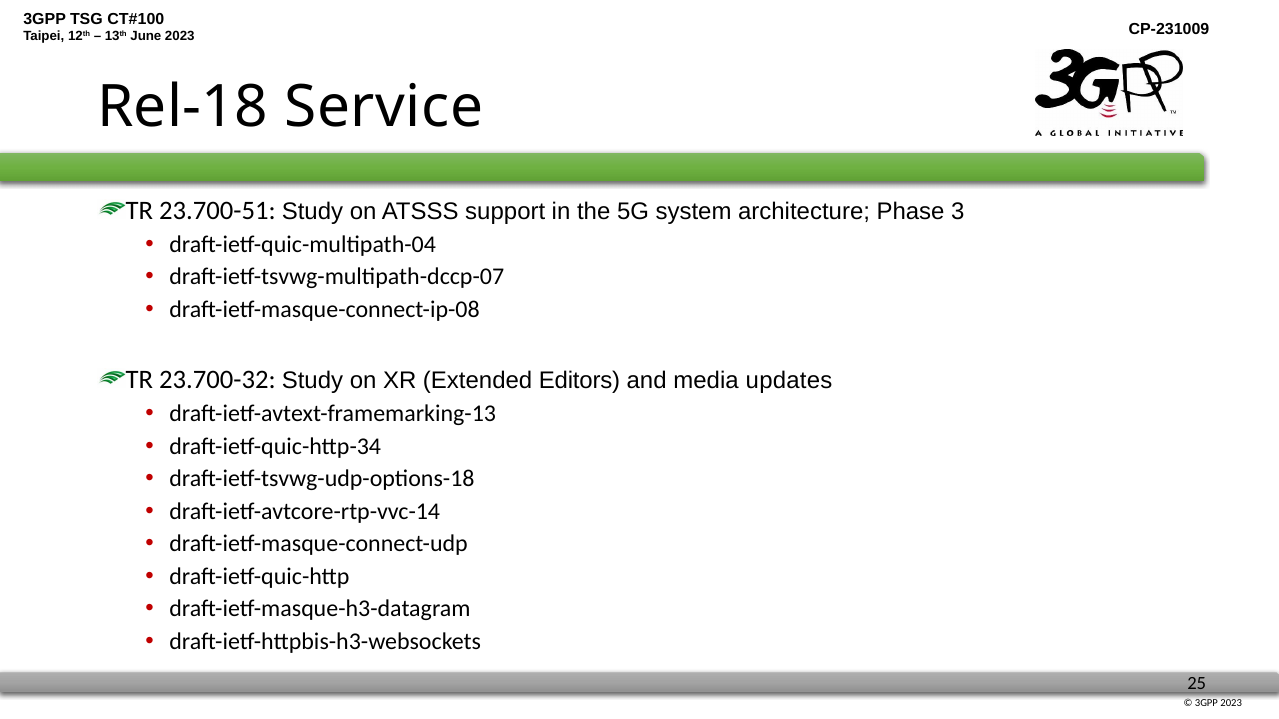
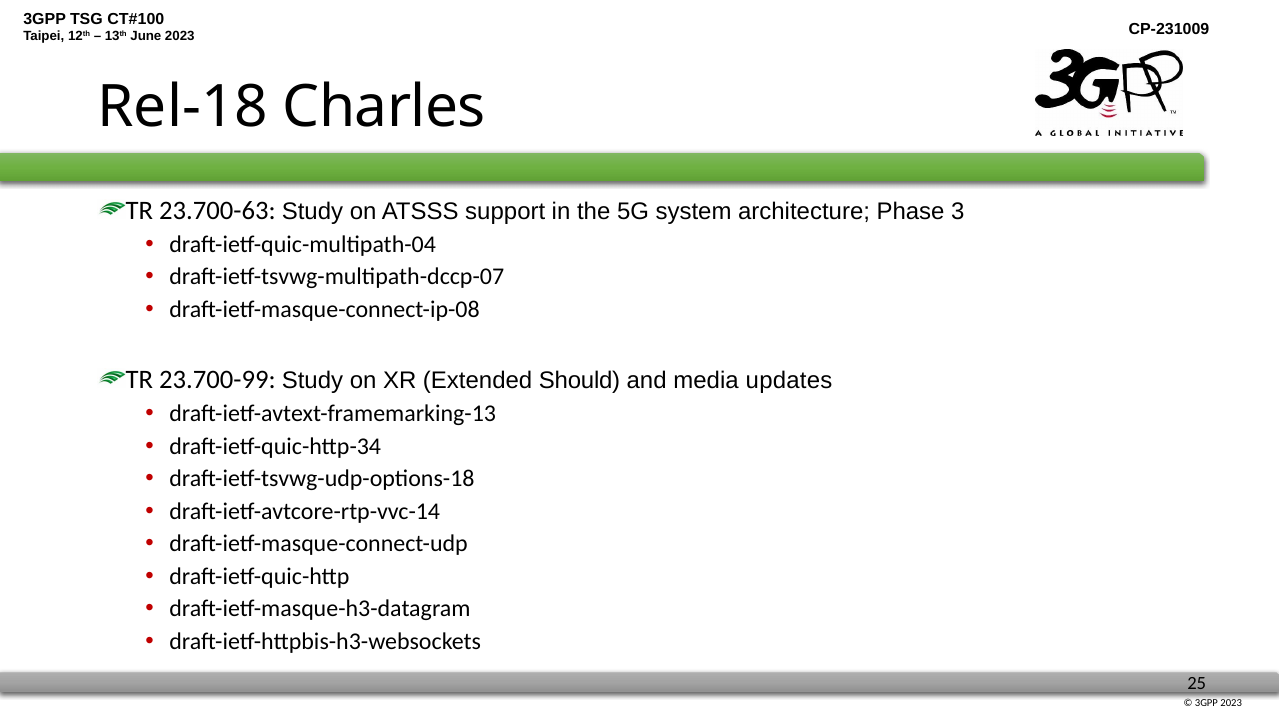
Service: Service -> Charles (384, 107)
23.700-51: 23.700-51 -> 23.700-63 (217, 211)
23.700-32: 23.700-32 -> 23.700-99 (217, 380)
Editors: Editors -> Should (580, 381)
